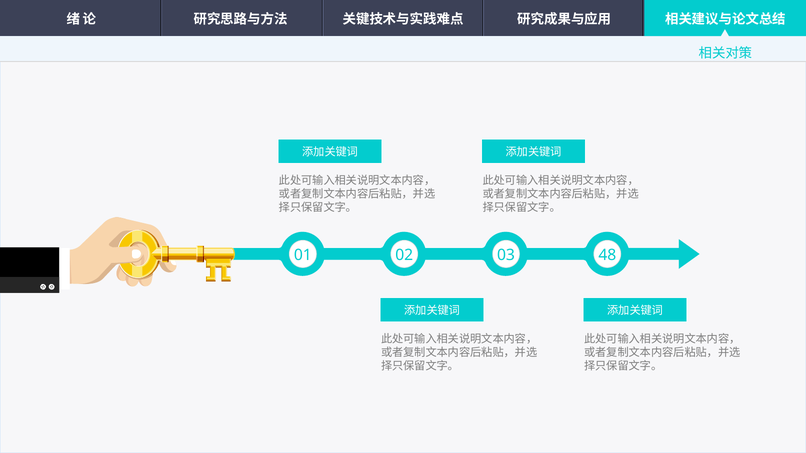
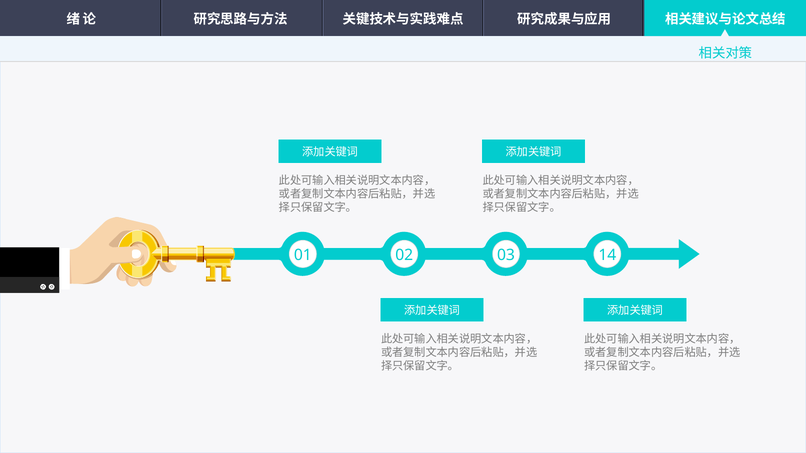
48: 48 -> 14 (607, 255)
